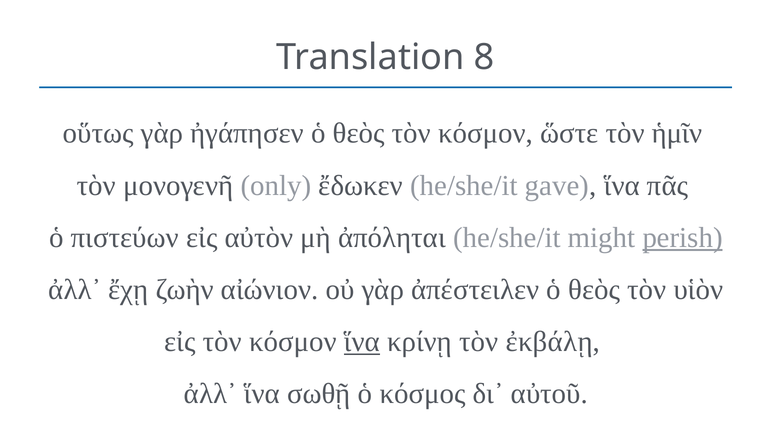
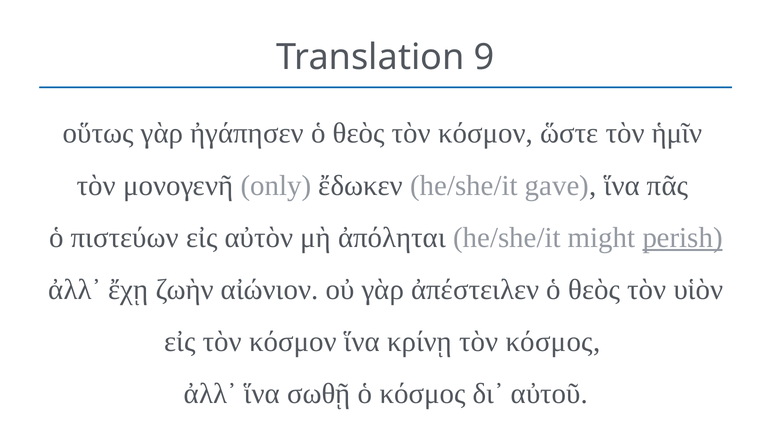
8: 8 -> 9 (484, 57)
ἵνα underline: present -> none (362, 341)
τὸν ἐκβάλῃ: ἐκβάλῃ -> κόσμος (553, 341)
